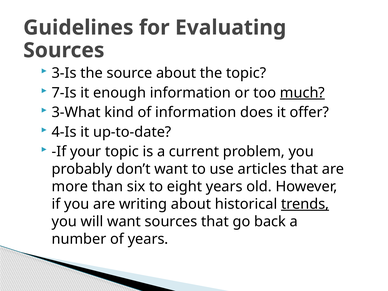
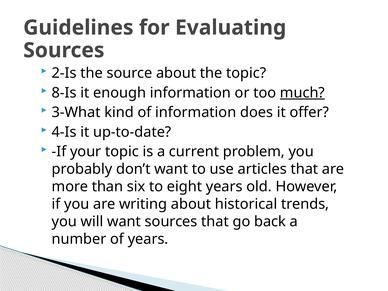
3-Is: 3-Is -> 2-Is (64, 73)
7-Is: 7-Is -> 8-Is (64, 93)
trends underline: present -> none (305, 204)
